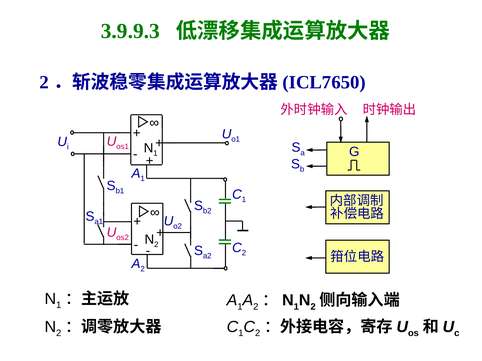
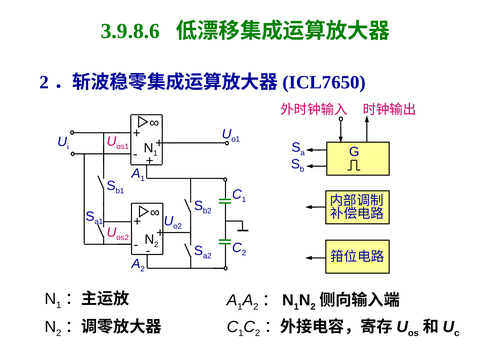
3.9.9.3: 3.9.9.3 -> 3.9.8.6 (130, 31)
